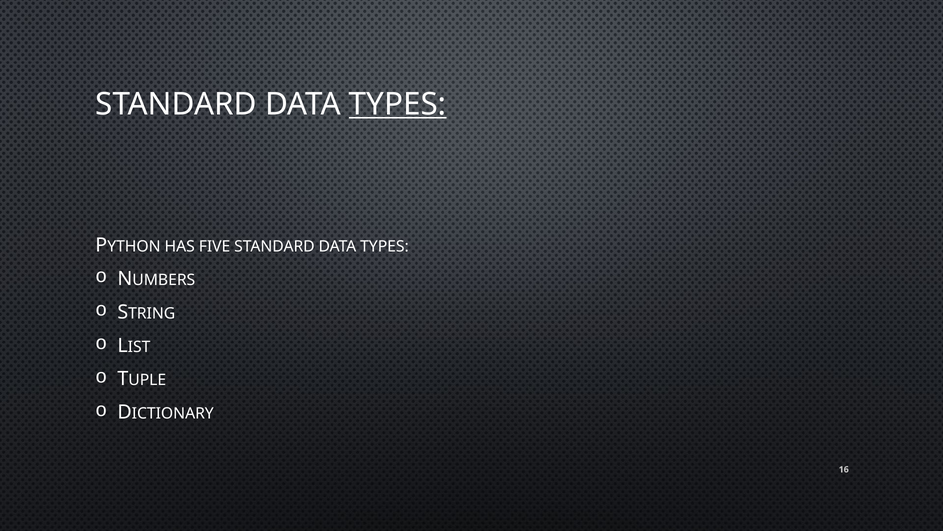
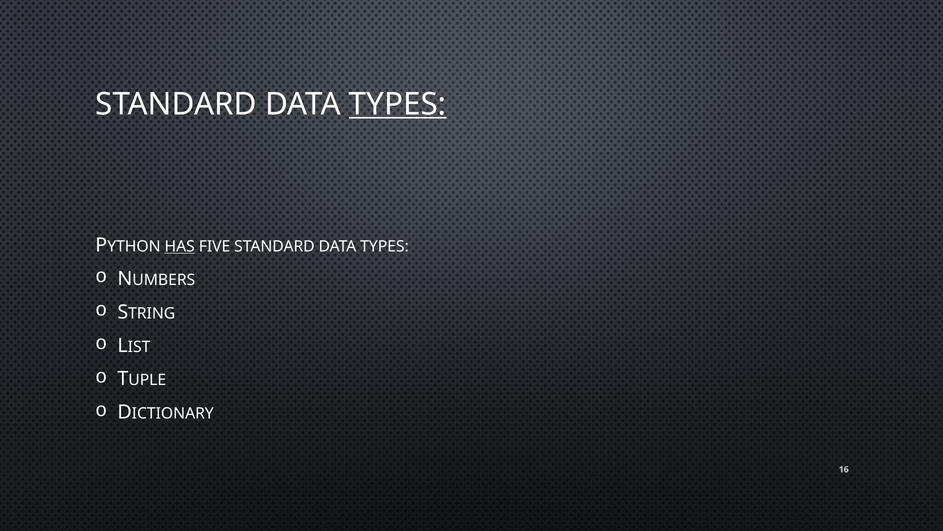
HAS underline: none -> present (180, 246)
